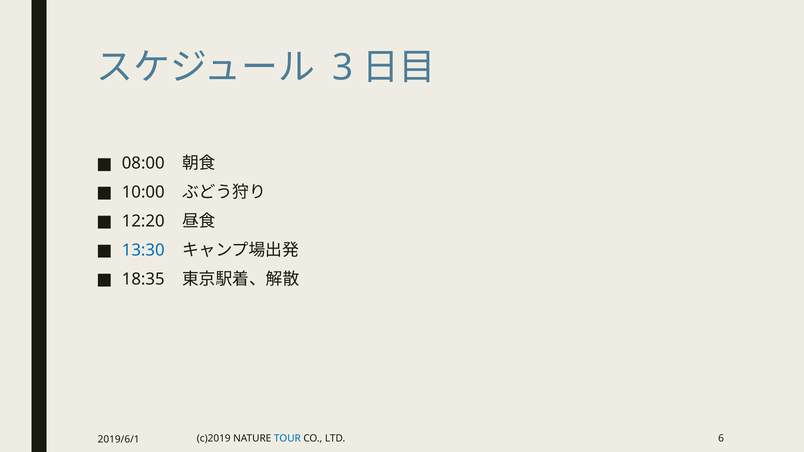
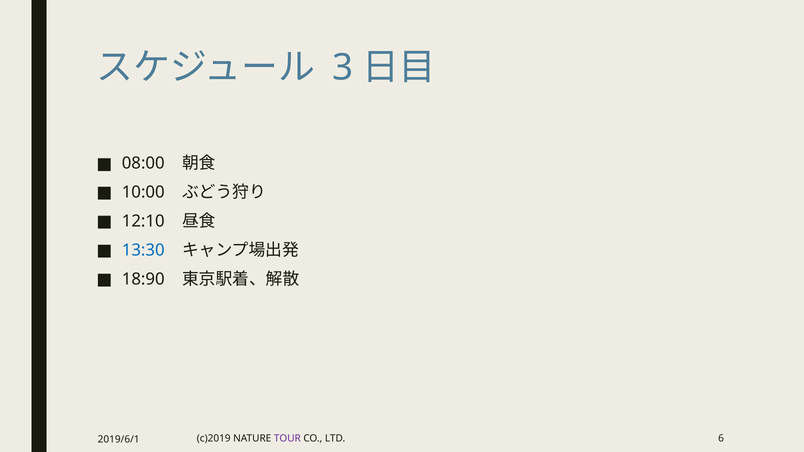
12:20: 12:20 -> 12:10 (143, 221)
18:35: 18:35 -> 18:90 (143, 279)
TOUR colour: blue -> purple (287, 439)
